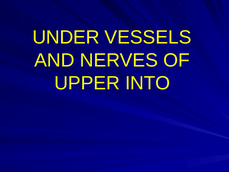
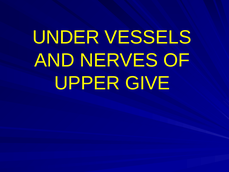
INTO: INTO -> GIVE (148, 83)
